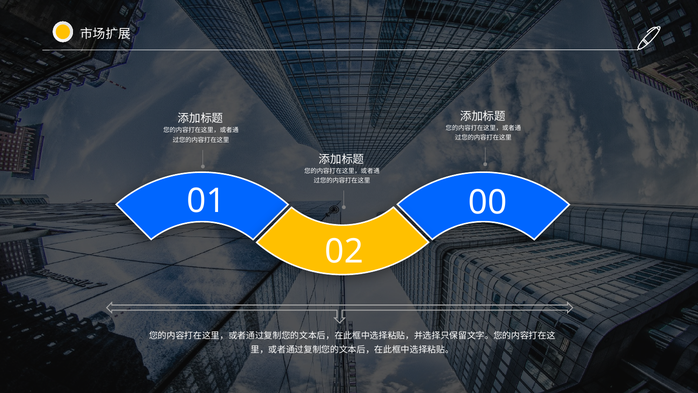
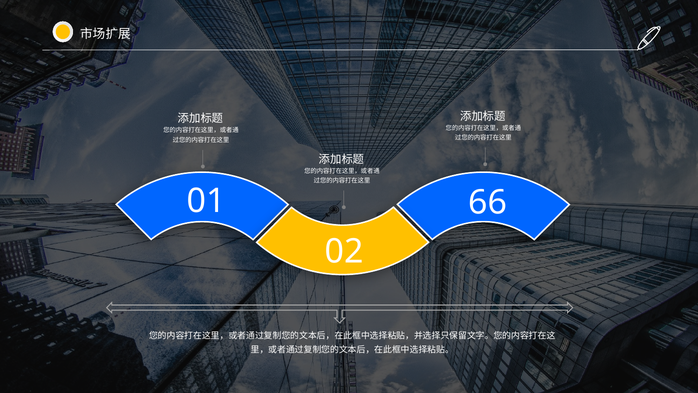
00: 00 -> 66 (488, 202)
